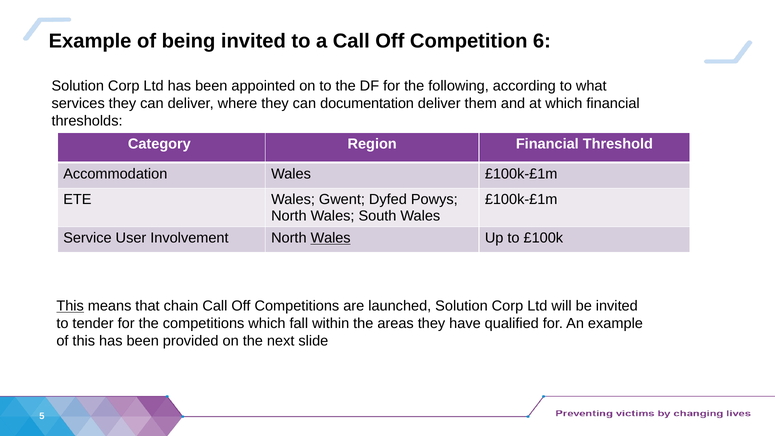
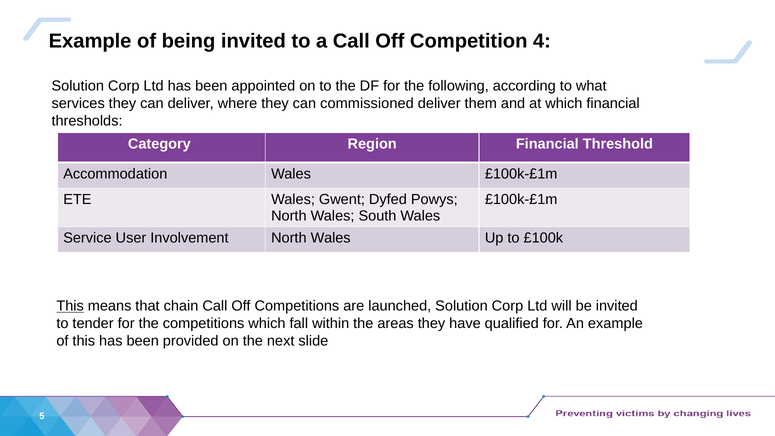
6: 6 -> 4 (542, 41)
documentation: documentation -> commissioned (367, 103)
Wales underline: present -> none (331, 238)
